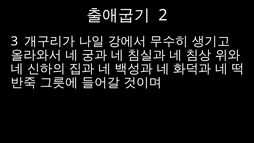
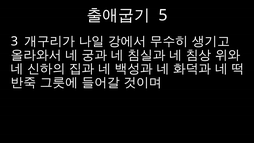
2: 2 -> 5 (163, 15)
